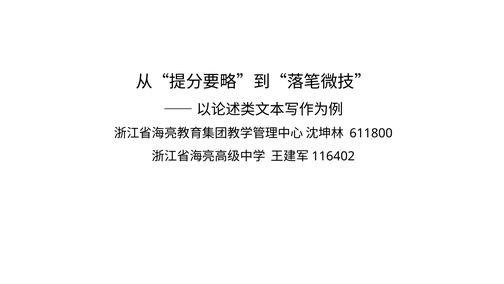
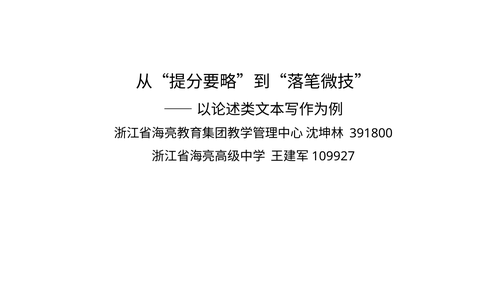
611800: 611800 -> 391800 (371, 133)
116402: 116402 -> 109927 (333, 156)
